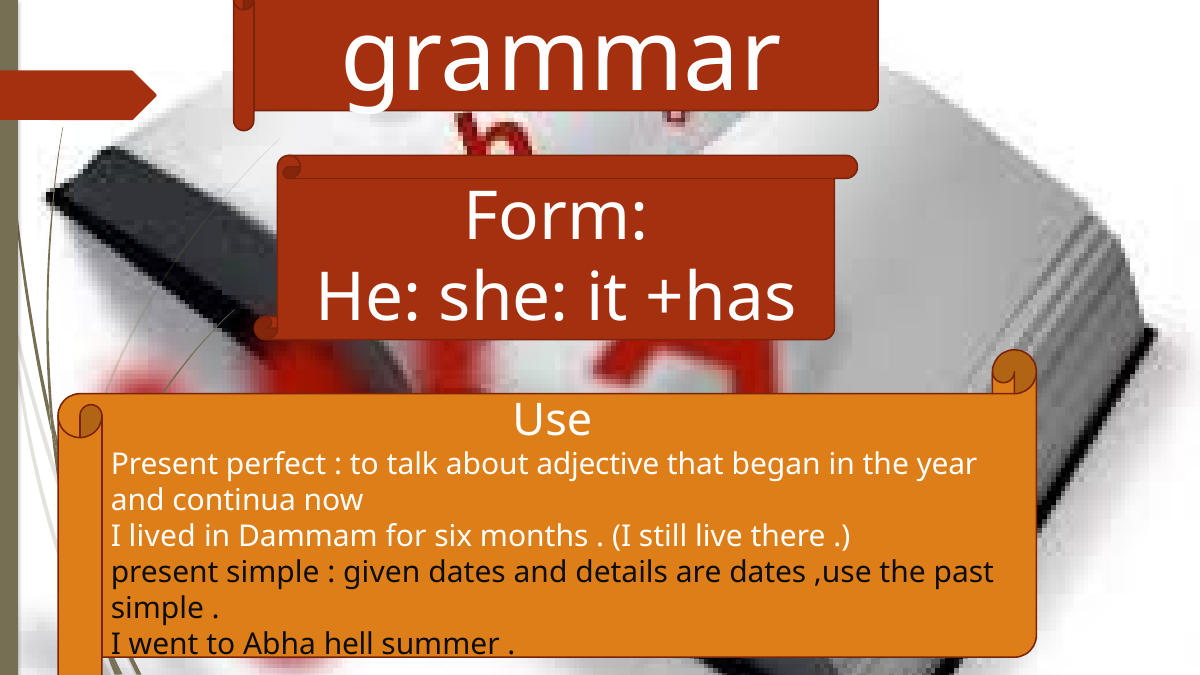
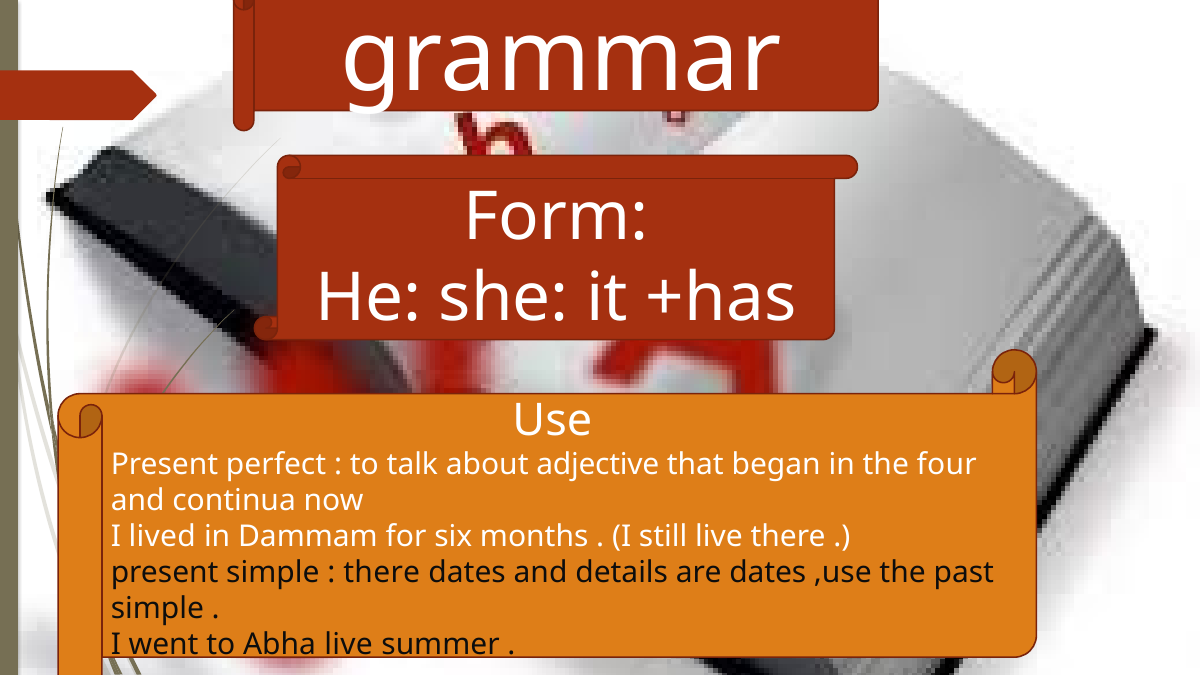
year: year -> four (947, 465)
given: given -> there (382, 573)
Abha hell: hell -> live (349, 645)
